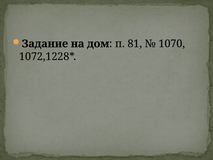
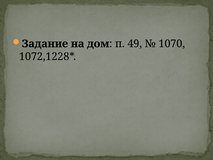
81: 81 -> 49 (135, 44)
